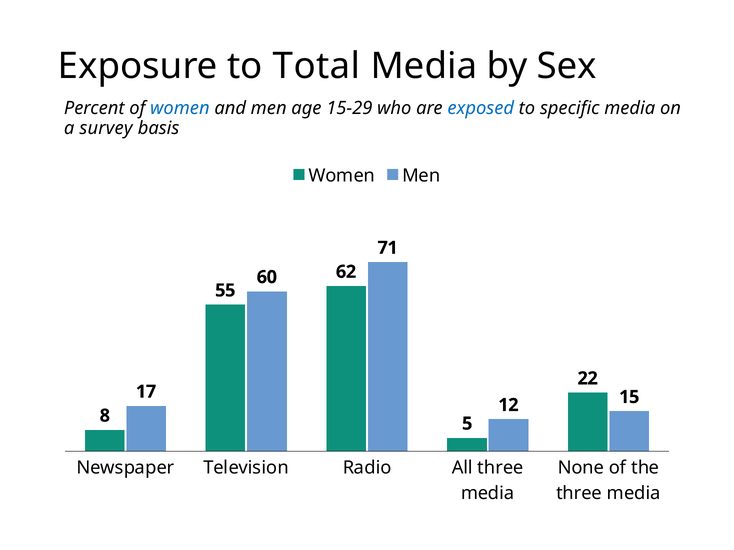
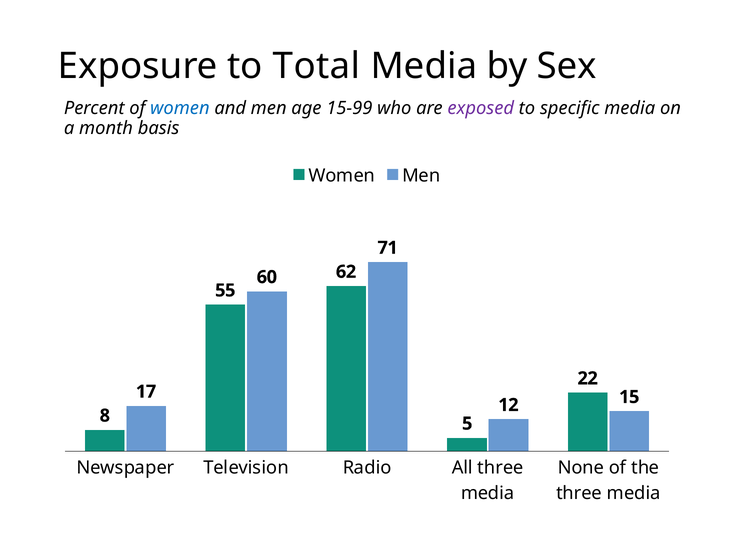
15-29: 15-29 -> 15-99 (349, 108)
exposed colour: blue -> purple (481, 108)
survey: survey -> month (106, 128)
